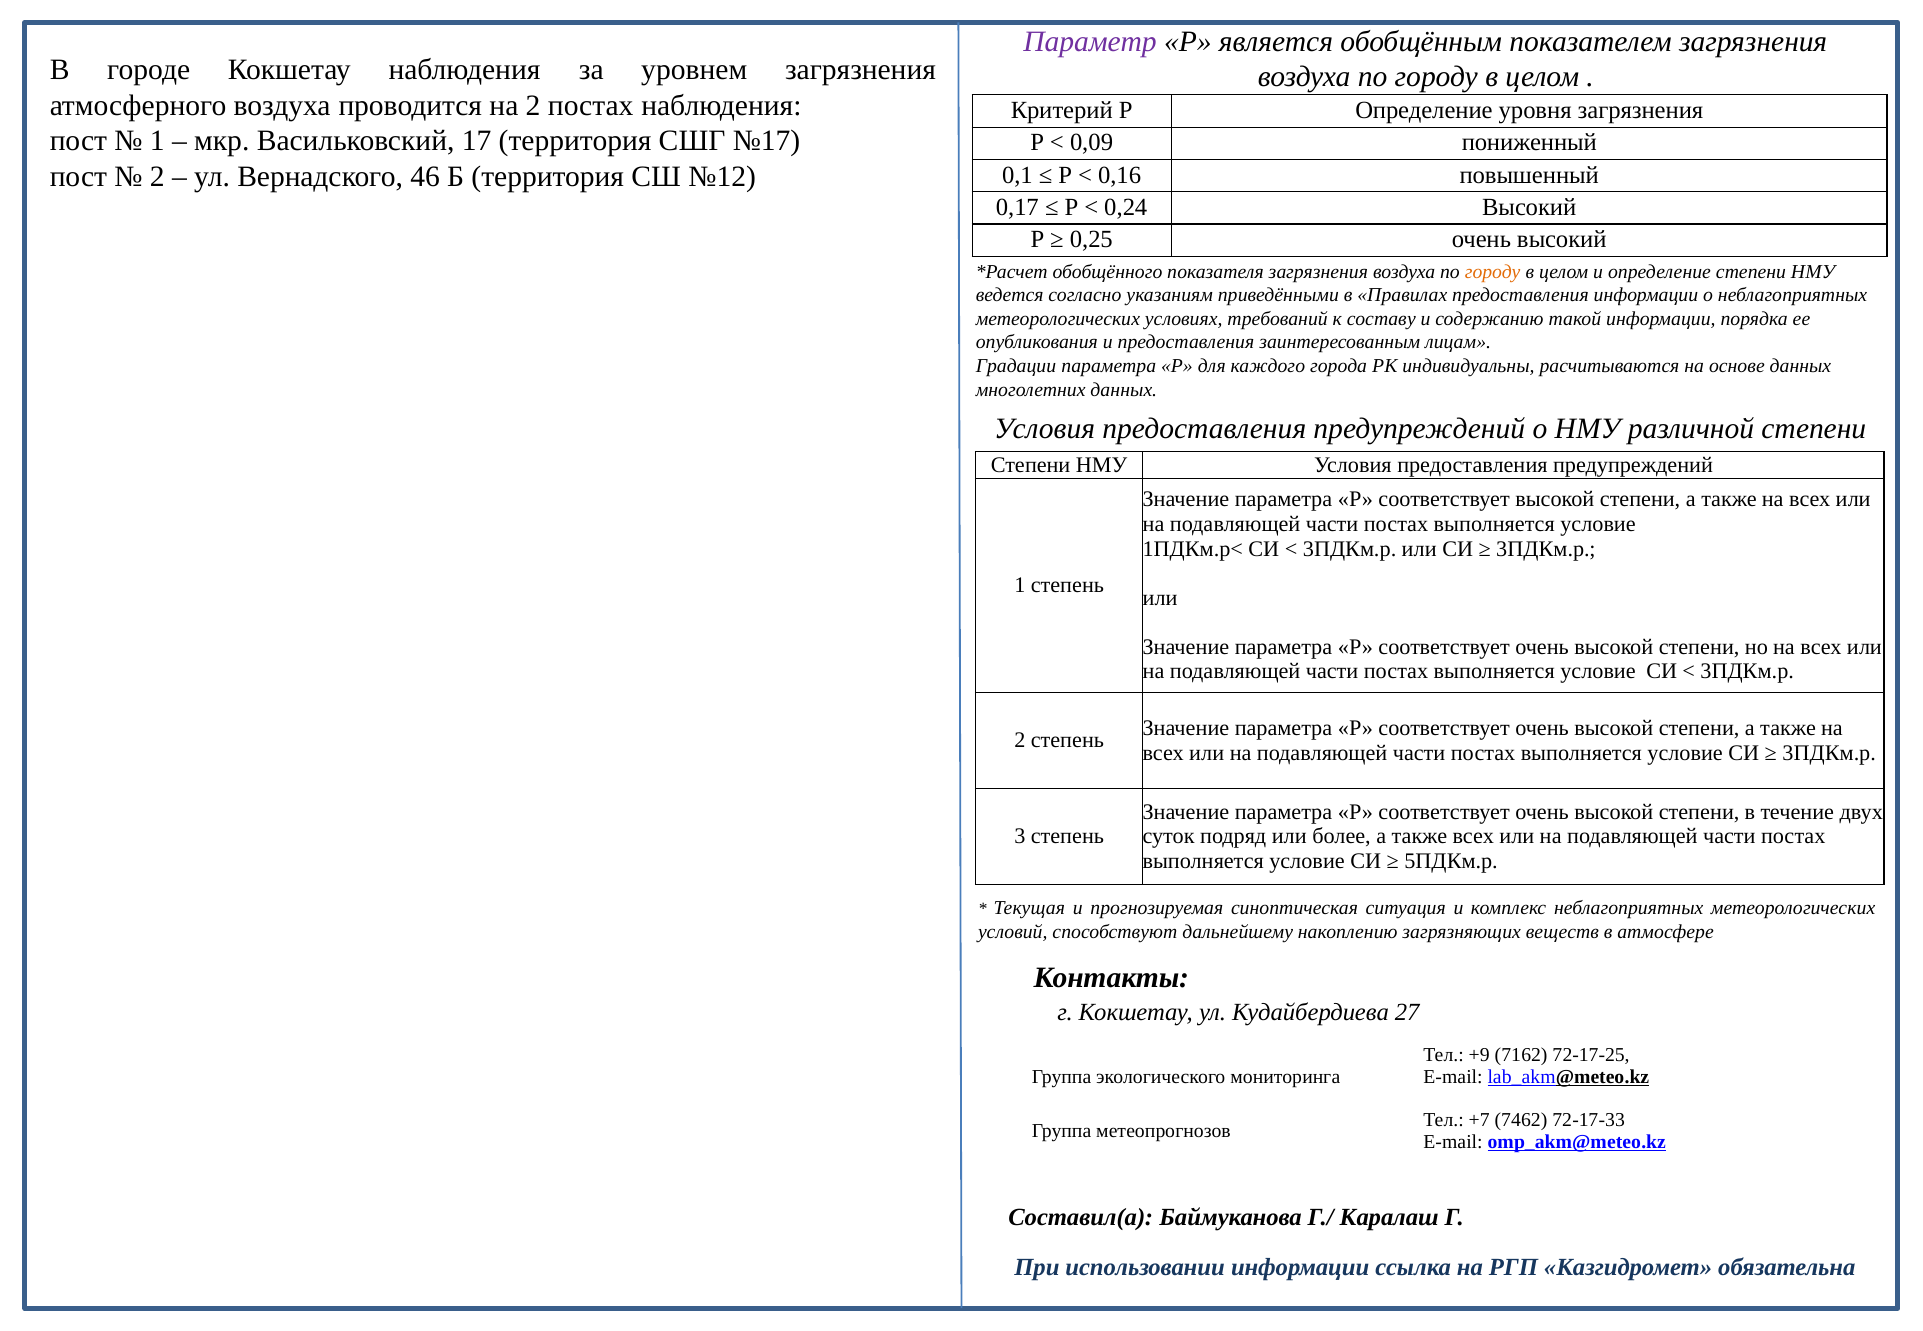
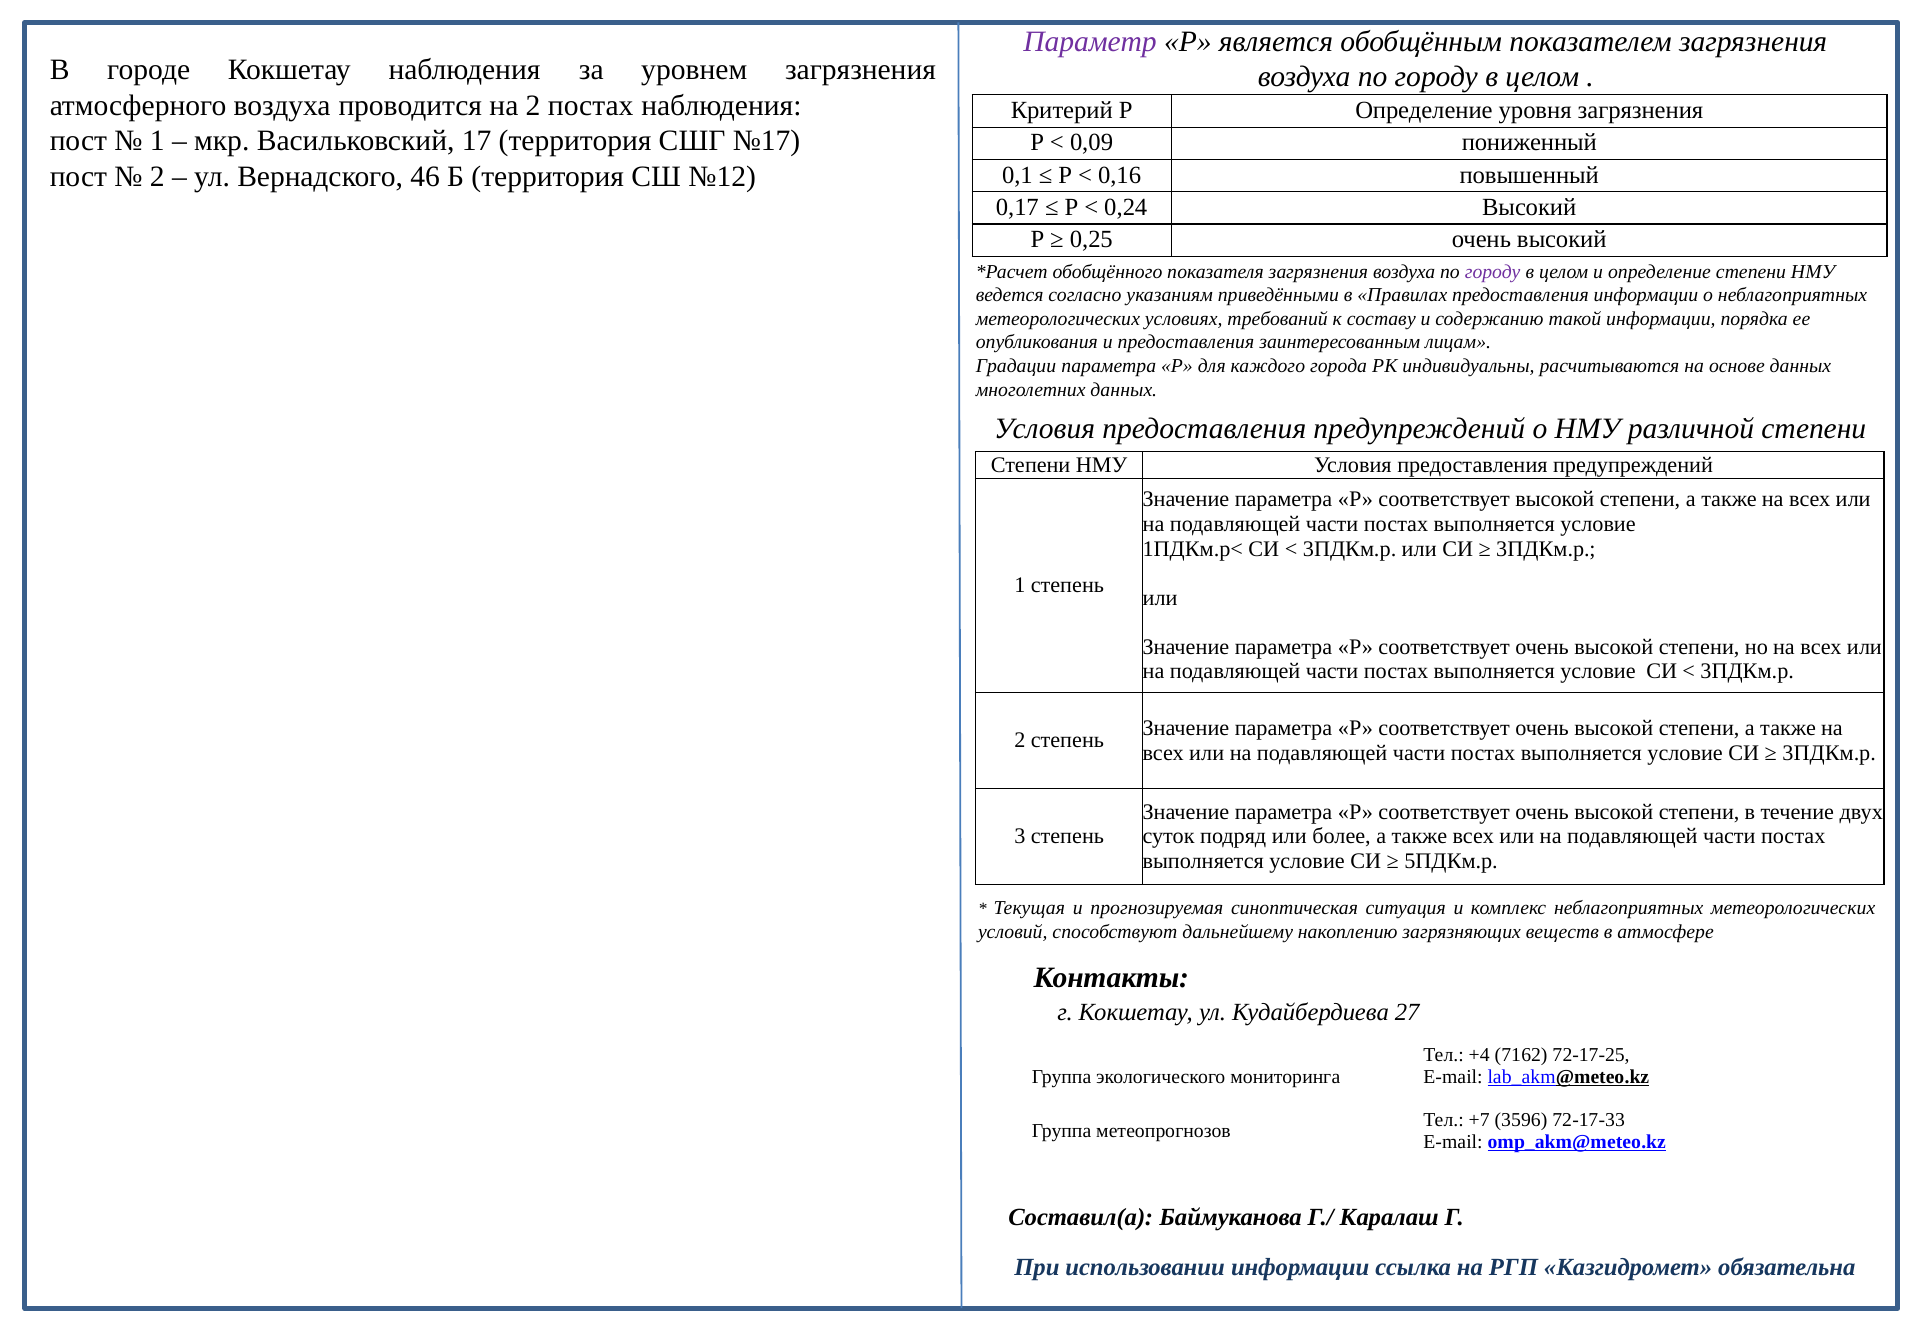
городу colour: orange -> purple (1493, 272)
+9: +9 -> +4 (1479, 1055)
7462: 7462 -> 3596 (1521, 1120)
